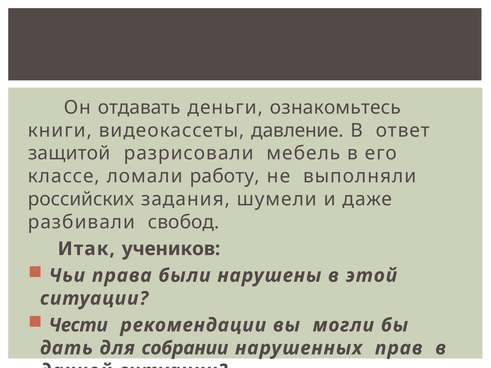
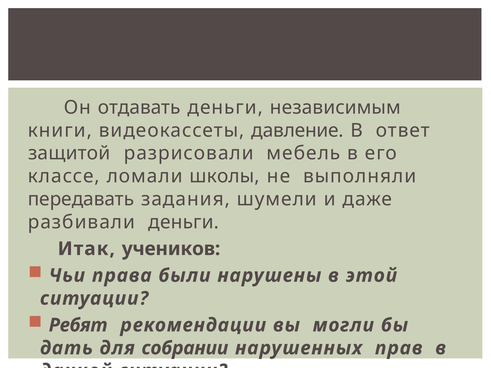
ознакомьтесь: ознакомьтесь -> независимым (335, 108)
работу: работу -> школы (225, 176)
российских: российских -> передавать (81, 199)
разбивали свобод: свобод -> деньги (184, 222)
Чести: Чести -> Ребят (78, 325)
